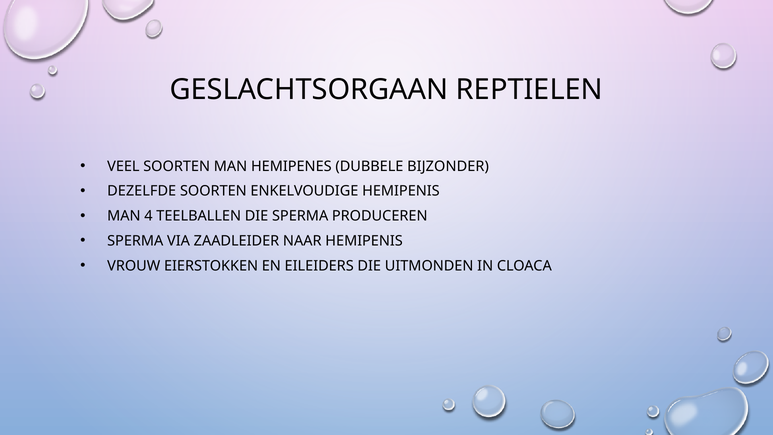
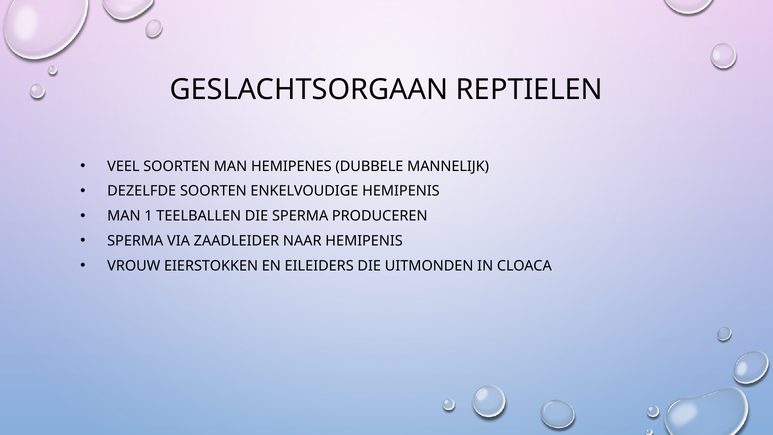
BIJZONDER: BIJZONDER -> MANNELIJK (448, 166)
4: 4 -> 1 (148, 216)
